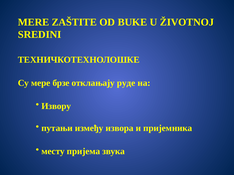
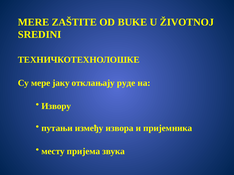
брзе: брзе -> јаку (61, 83)
